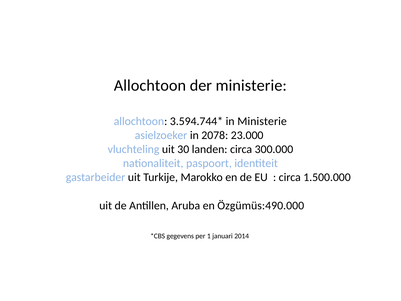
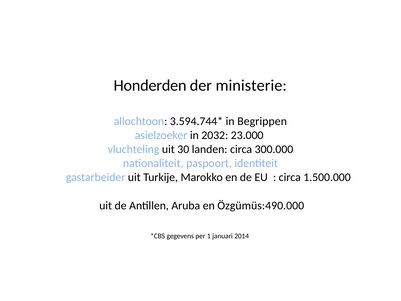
Allochtoon: Allochtoon -> Honderden (150, 85)
in Ministerie: Ministerie -> Begrippen (262, 121)
2078: 2078 -> 2032 (215, 135)
